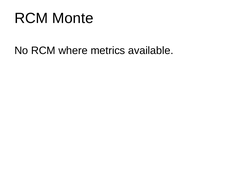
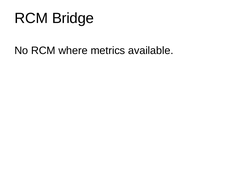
Monte: Monte -> Bridge (73, 18)
